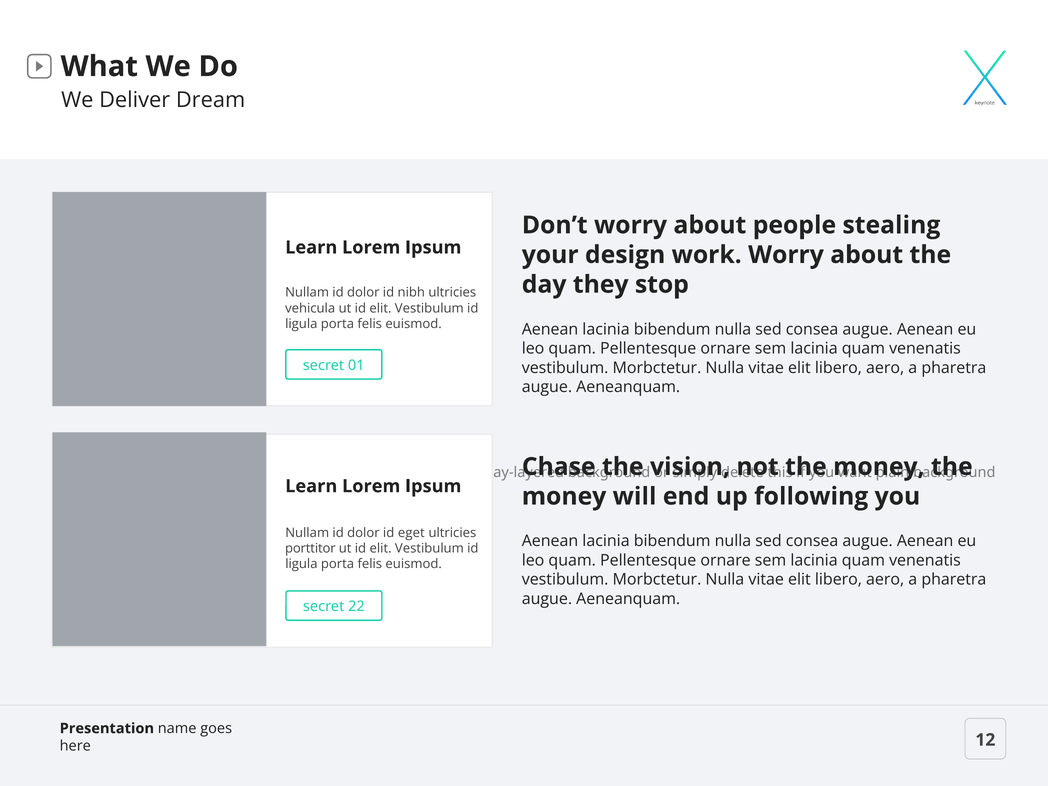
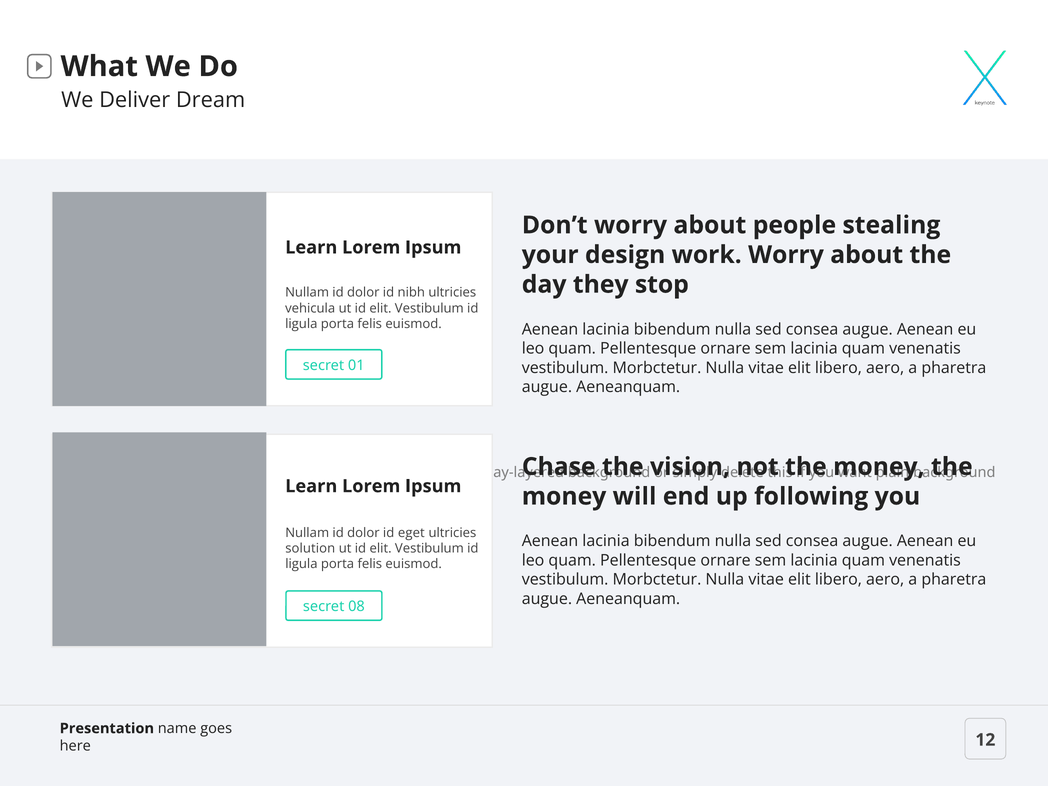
porttitor: porttitor -> solution (310, 548)
22: 22 -> 08 (356, 607)
